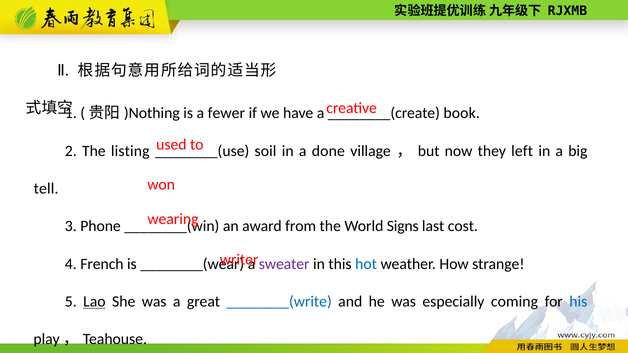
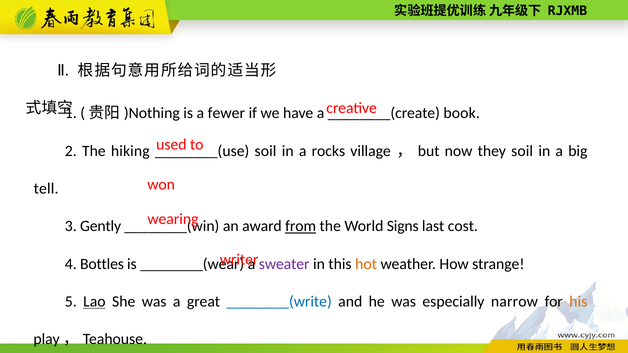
listing: listing -> hiking (130, 151)
done: done -> rocks (328, 151)
they left: left -> soil (522, 151)
Phone: Phone -> Gently (101, 226)
from underline: none -> present (301, 226)
French: French -> Bottles (102, 264)
hot colour: blue -> orange (366, 264)
coming: coming -> narrow (514, 302)
his colour: blue -> orange (578, 302)
